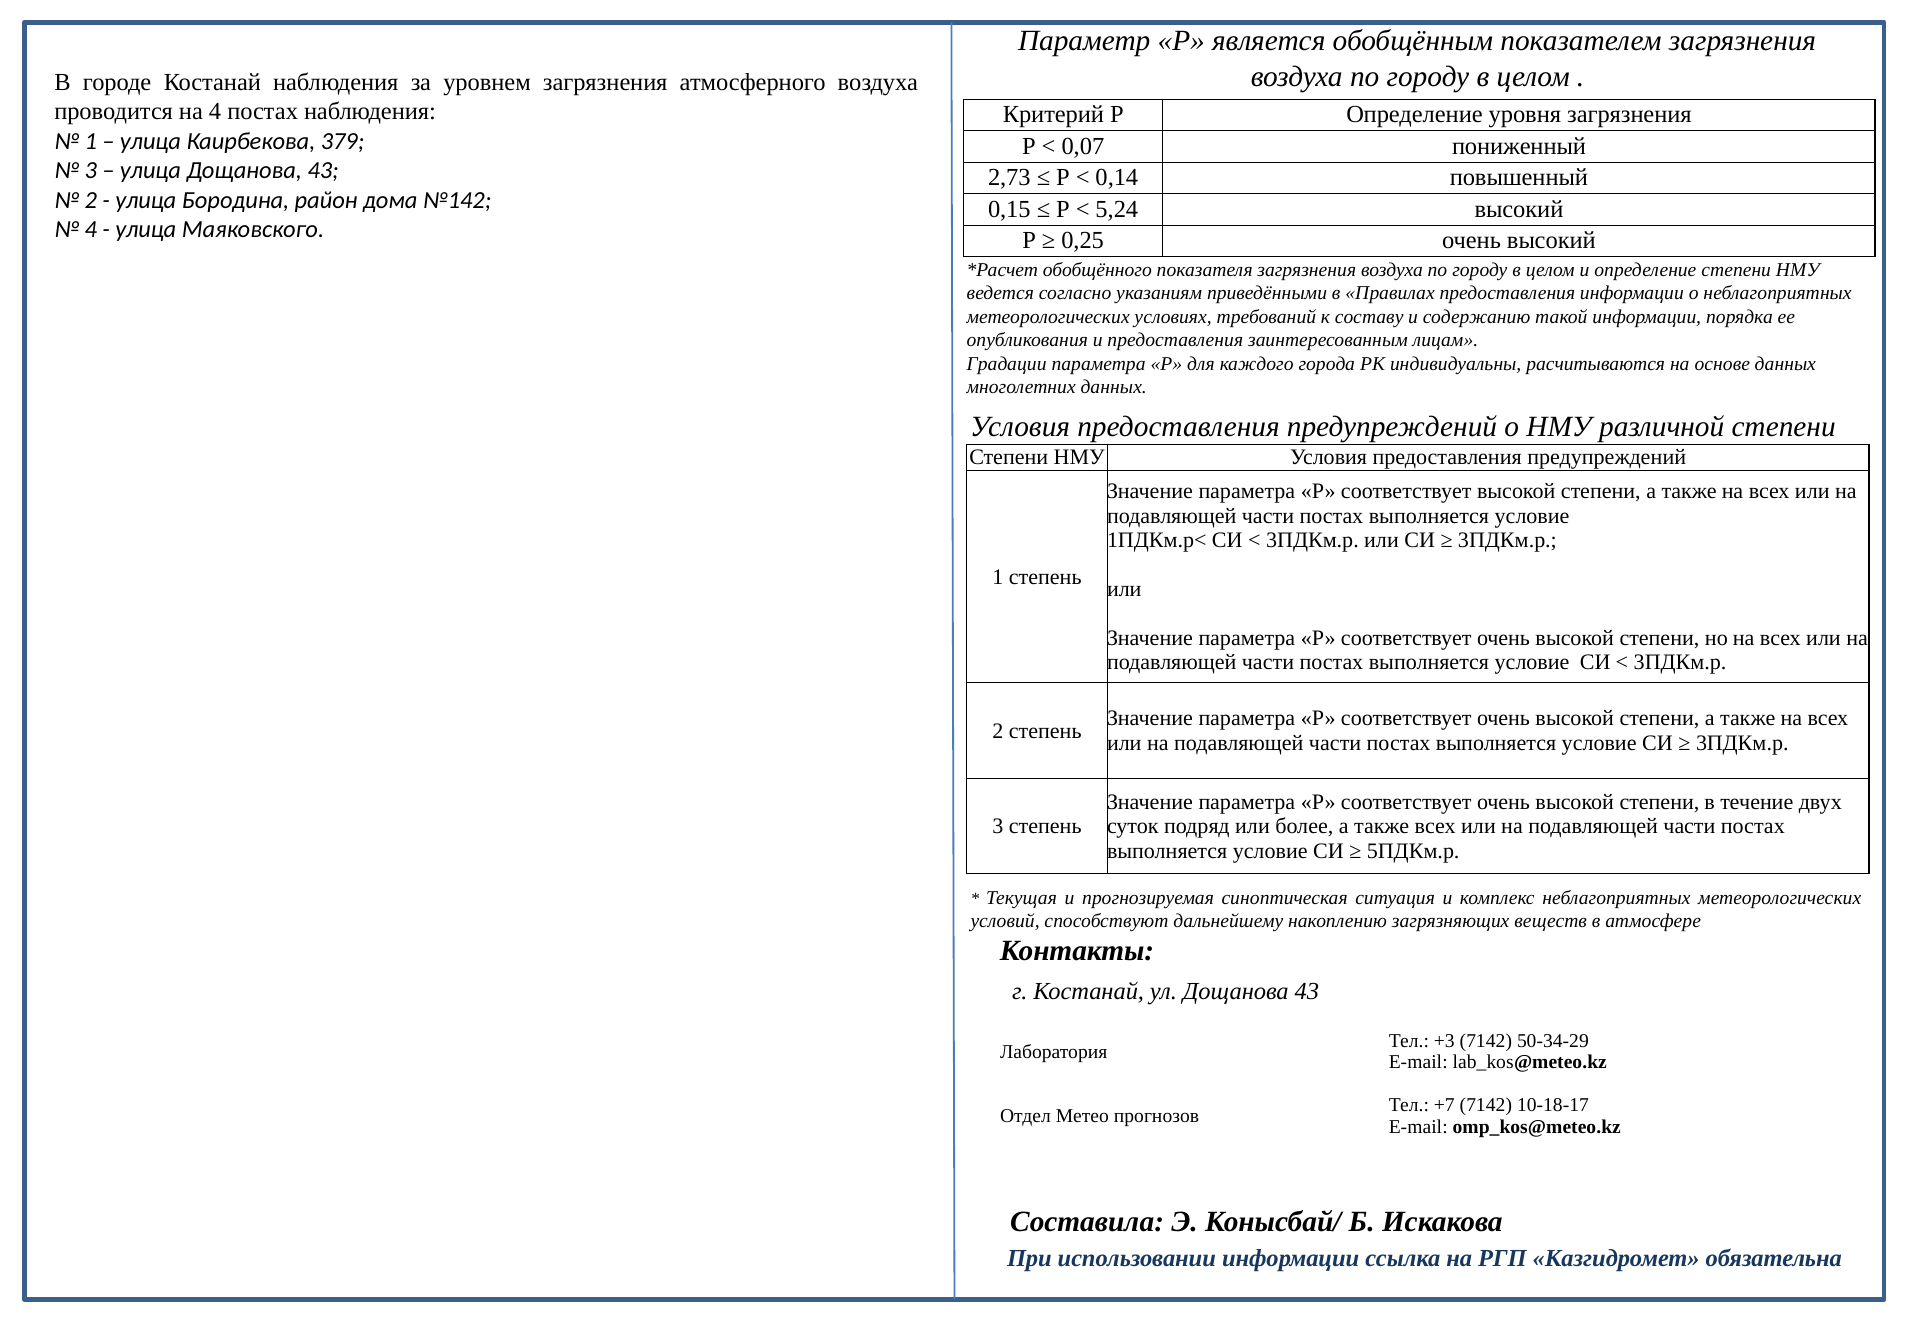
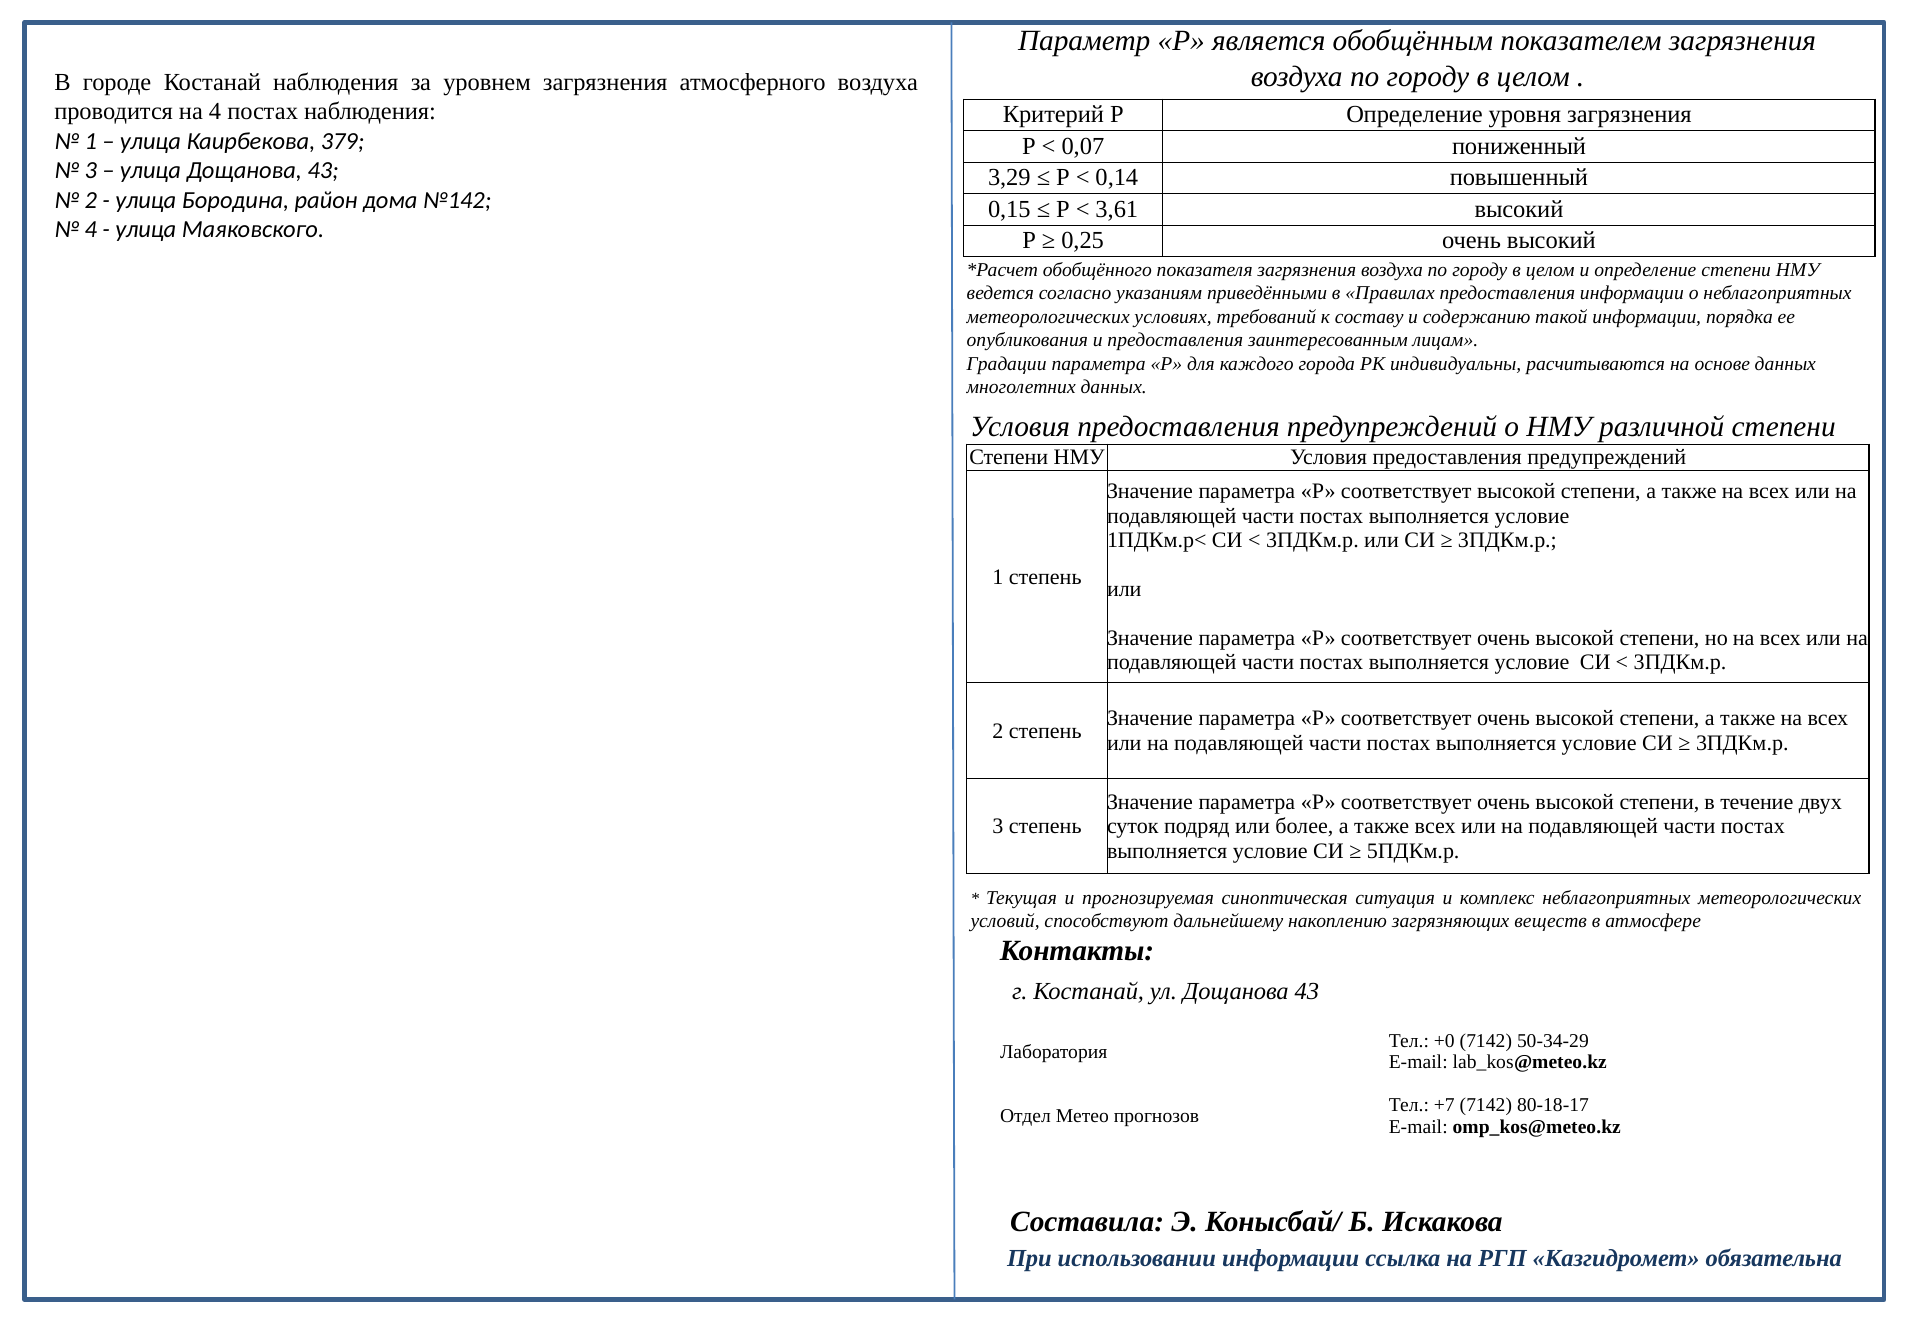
2,73: 2,73 -> 3,29 (1009, 178)
5,24: 5,24 -> 3,61 (1117, 209)
+3: +3 -> +0 (1444, 1040)
10-18-17: 10-18-17 -> 80-18-17 (1553, 1105)
